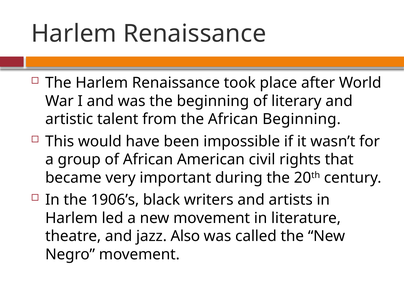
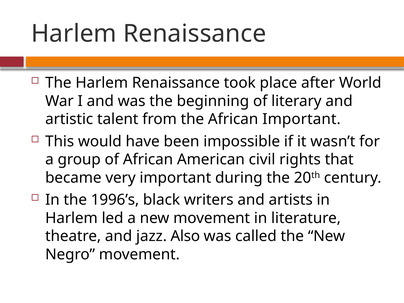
African Beginning: Beginning -> Important (302, 119)
1906’s: 1906’s -> 1996’s (115, 200)
